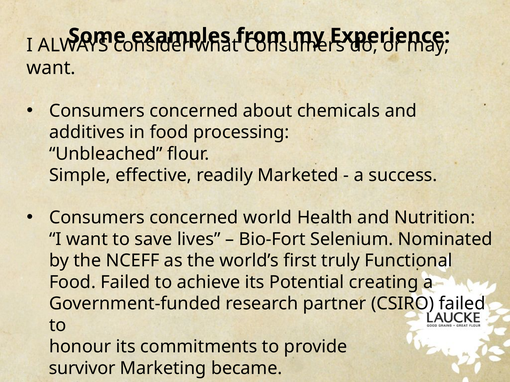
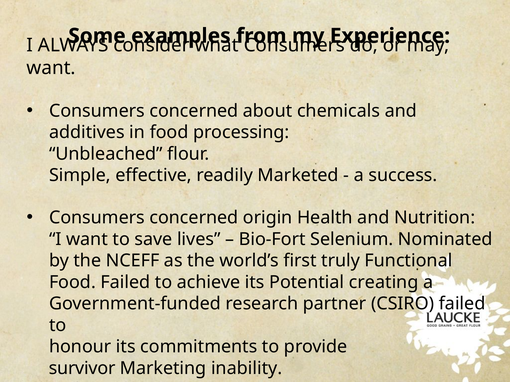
world: world -> origin (268, 218)
became: became -> inability (247, 369)
